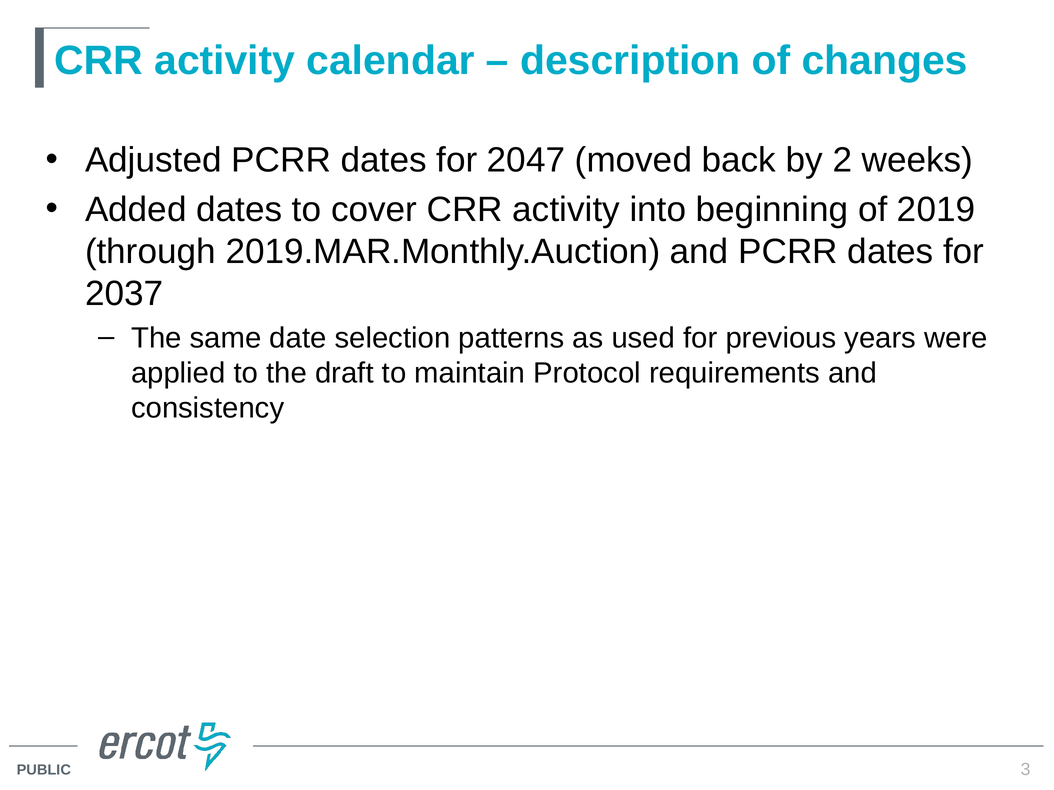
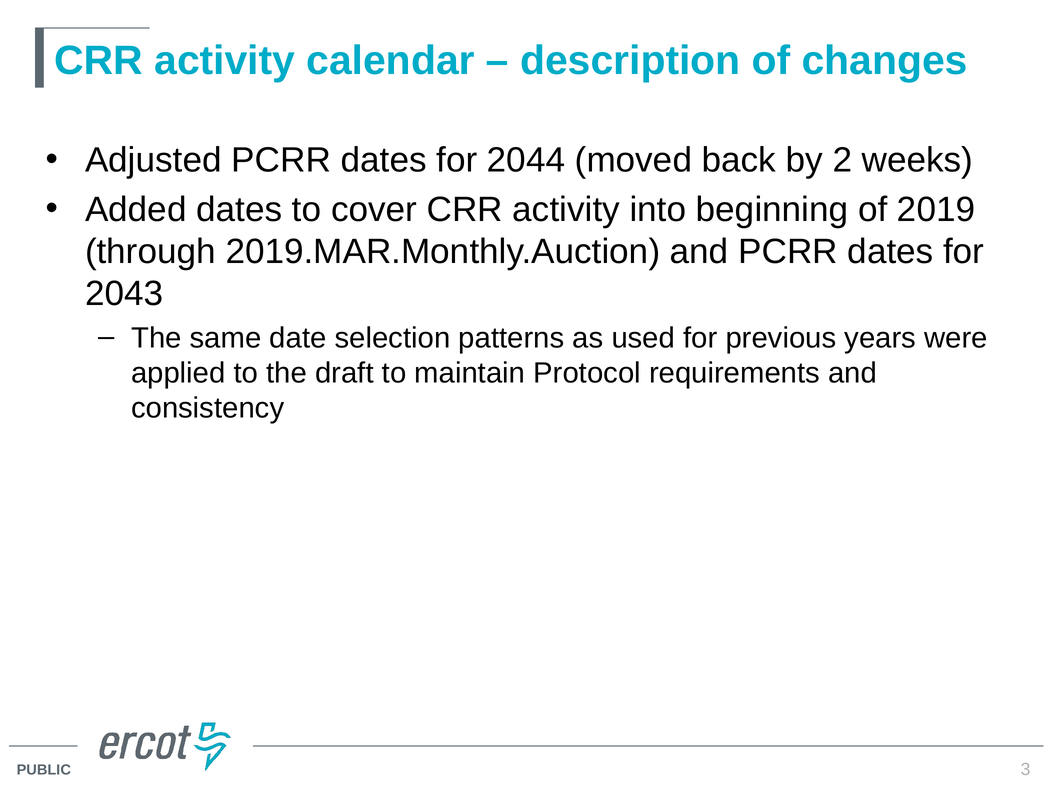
2047: 2047 -> 2044 (526, 160)
2037: 2037 -> 2043 (124, 294)
